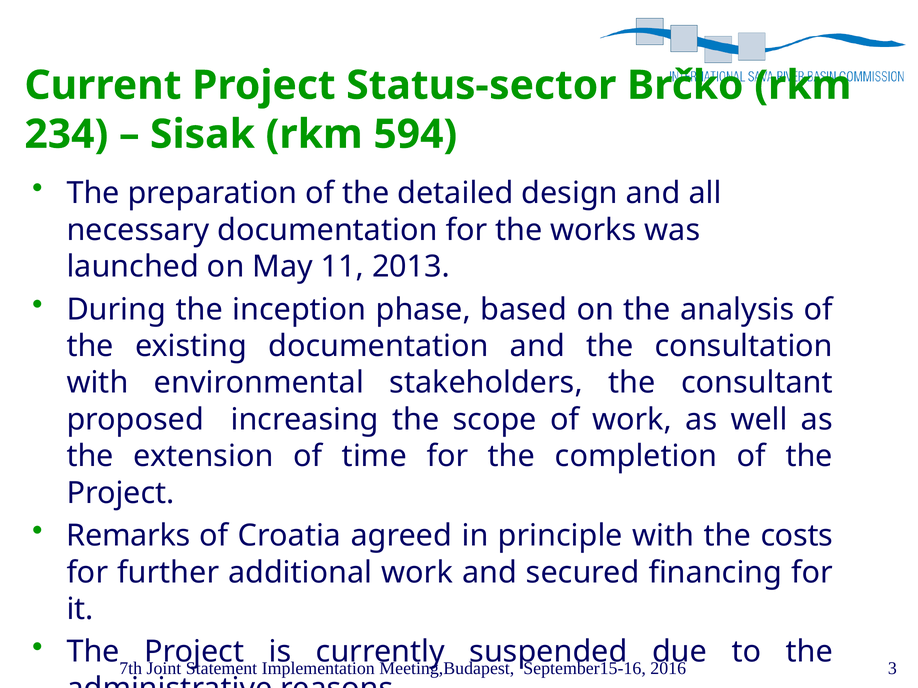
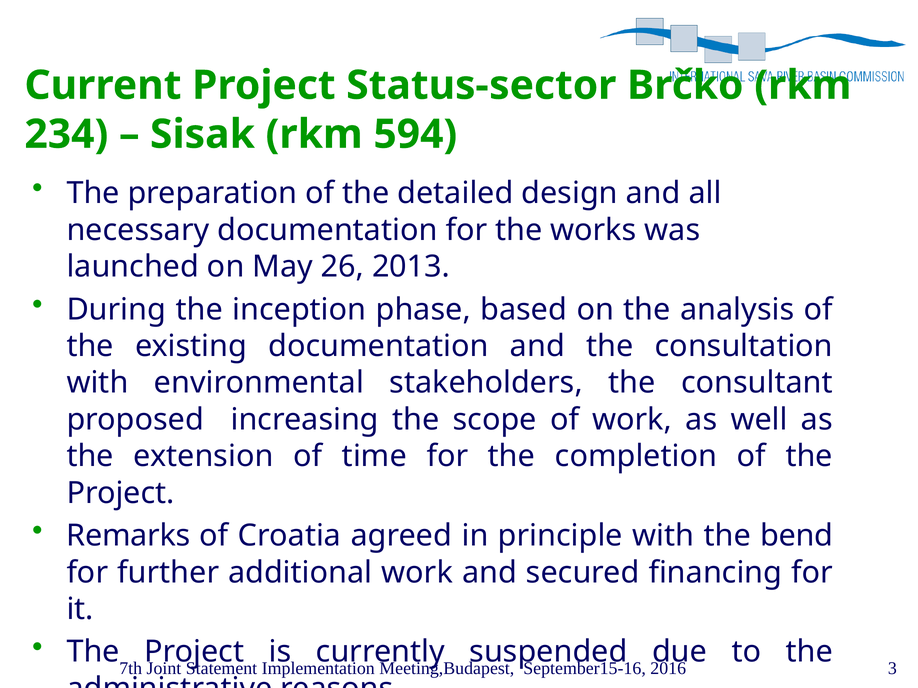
11: 11 -> 26 (342, 267)
costs: costs -> bend (797, 536)
